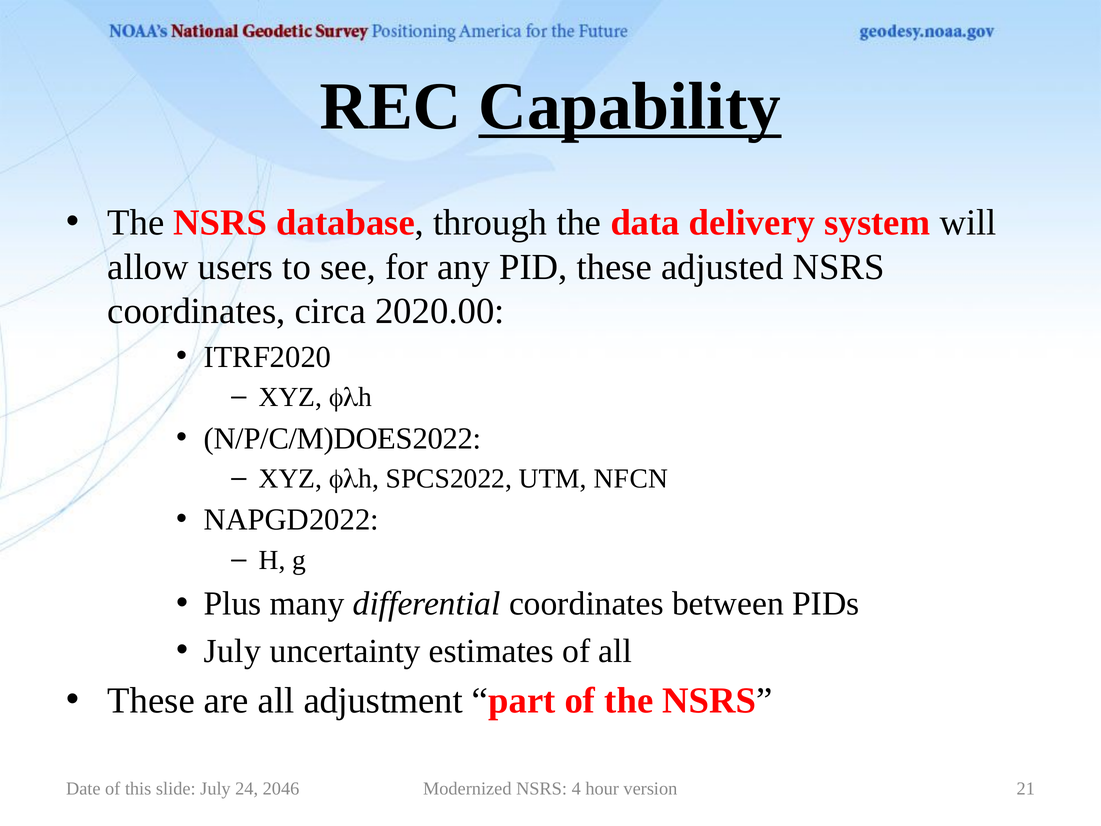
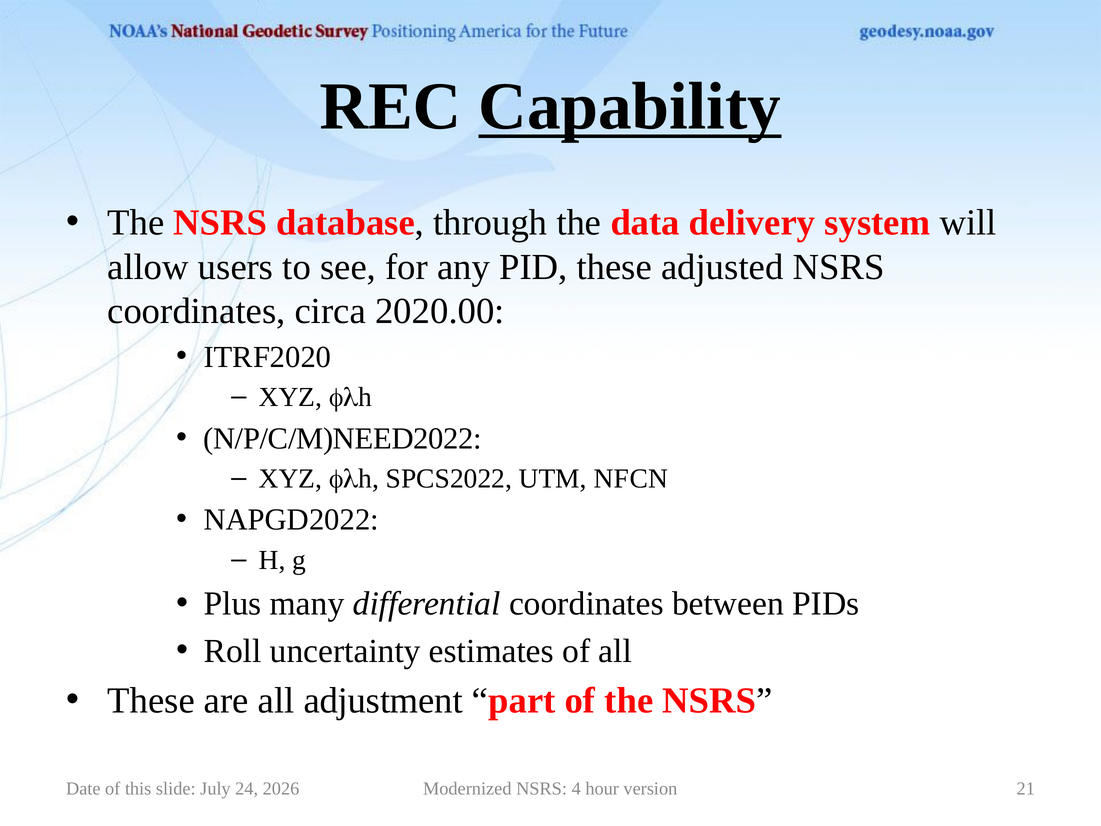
N/P/C/M)DOES2022: N/P/C/M)DOES2022 -> N/P/C/M)NEED2022 (343, 438)
July: July -> Roll (233, 651)
2046: 2046 -> 2026 (281, 789)
